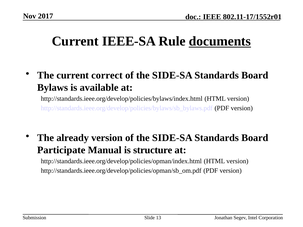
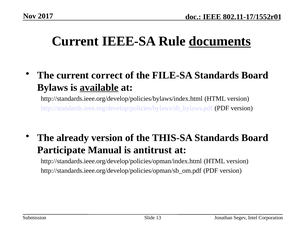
SIDE-SA: SIDE-SA -> FILE-SA (172, 75)
available underline: none -> present (99, 88)
version of the SIDE-SA: SIDE-SA -> THIS-SA (172, 138)
structure: structure -> antitrust (153, 150)
